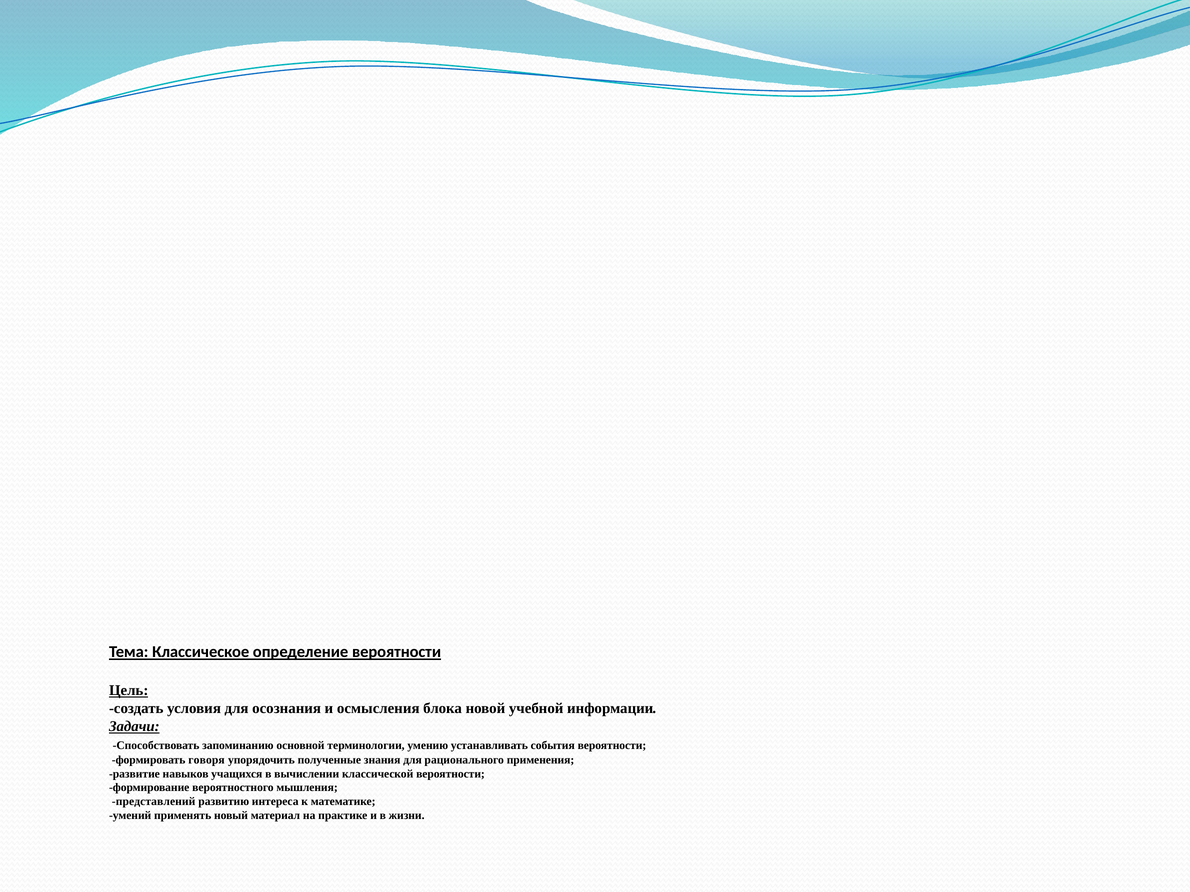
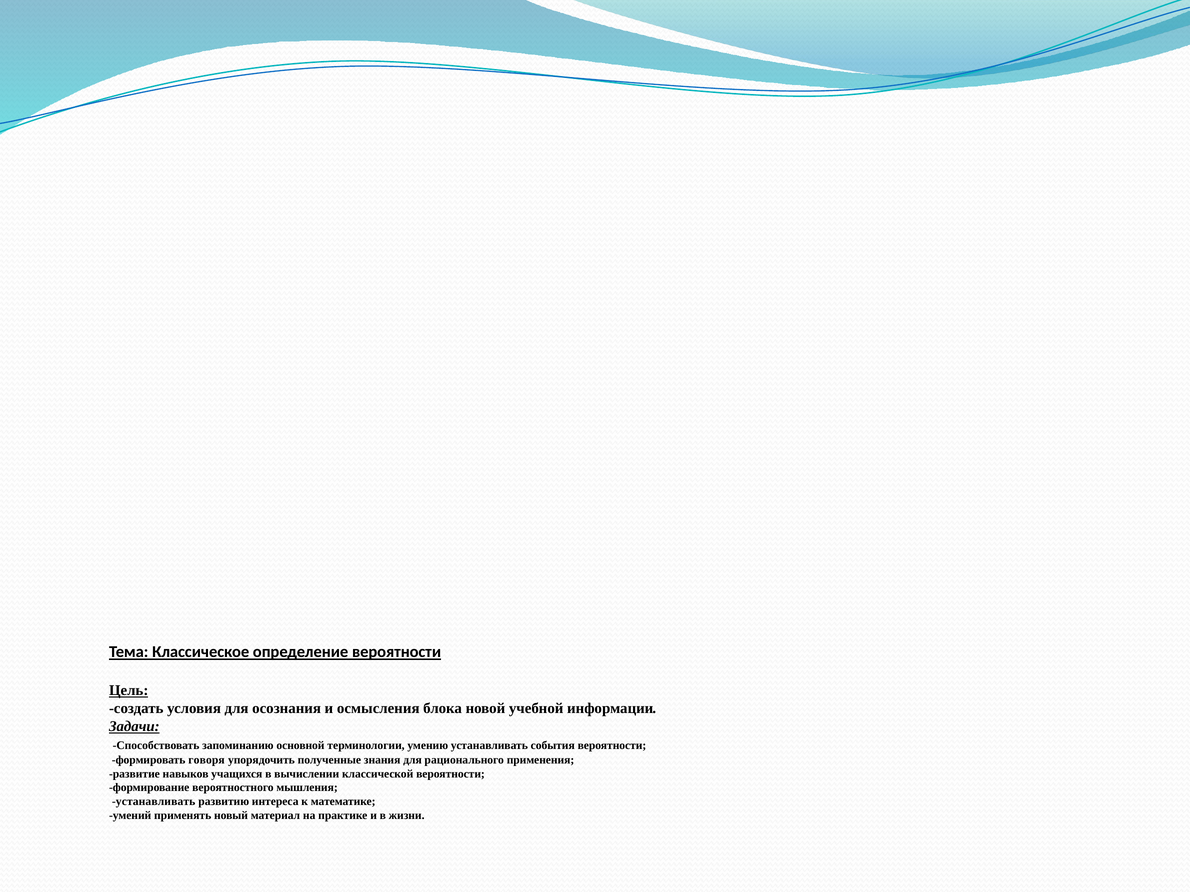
представлений: представлений -> устанавливать (154, 802)
